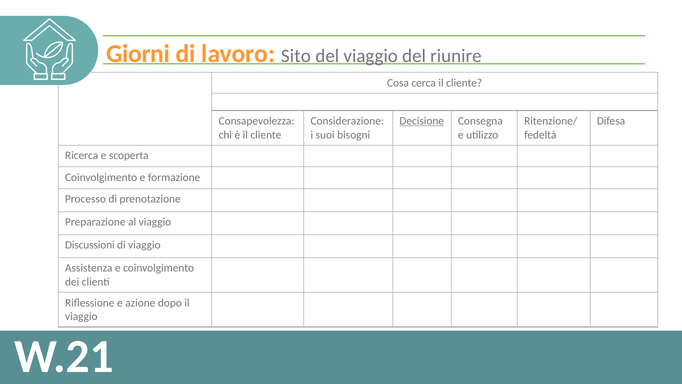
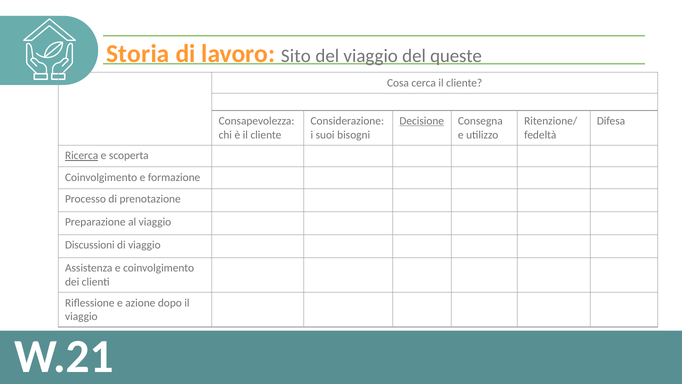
Giorni: Giorni -> Storia (138, 54)
riunire: riunire -> queste (456, 56)
Ricerca underline: none -> present (82, 155)
